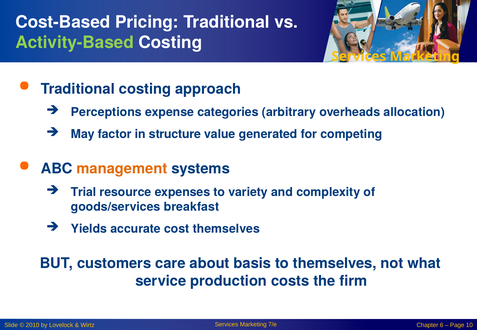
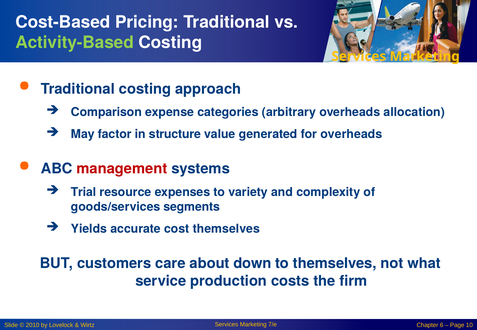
Perceptions: Perceptions -> Comparison (106, 112)
for competing: competing -> overheads (351, 134)
management colour: orange -> red (122, 169)
breakfast: breakfast -> segments (192, 207)
basis: basis -> down (252, 264)
